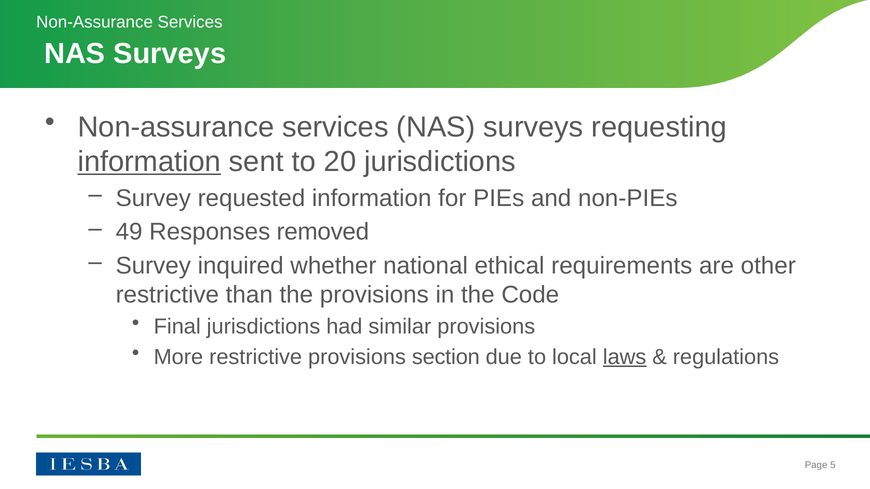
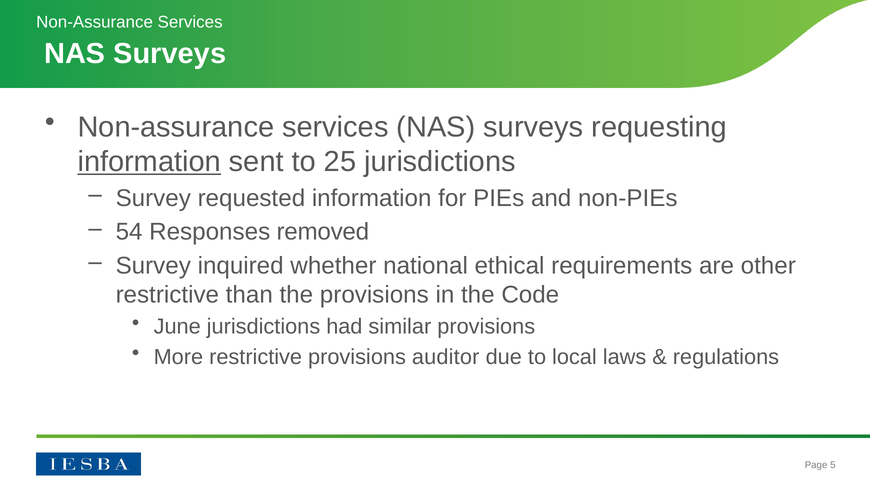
20: 20 -> 25 (340, 162)
49: 49 -> 54 (129, 232)
Final: Final -> June (177, 327)
section: section -> auditor (446, 357)
laws underline: present -> none (625, 357)
